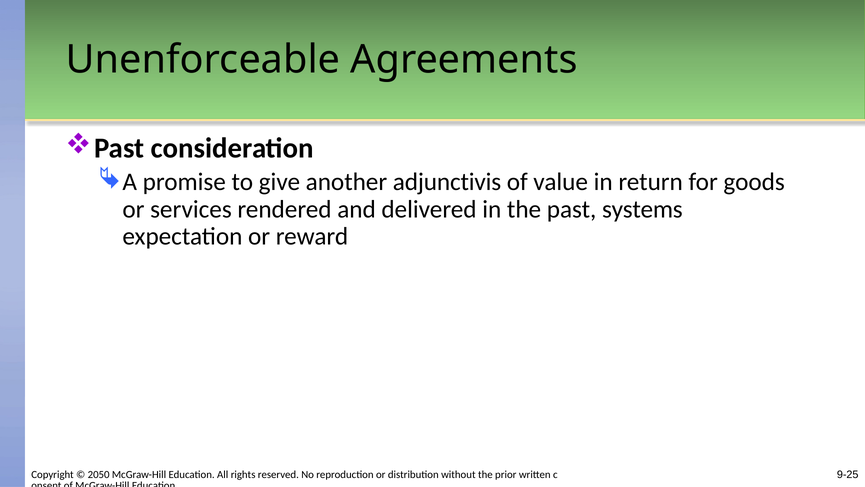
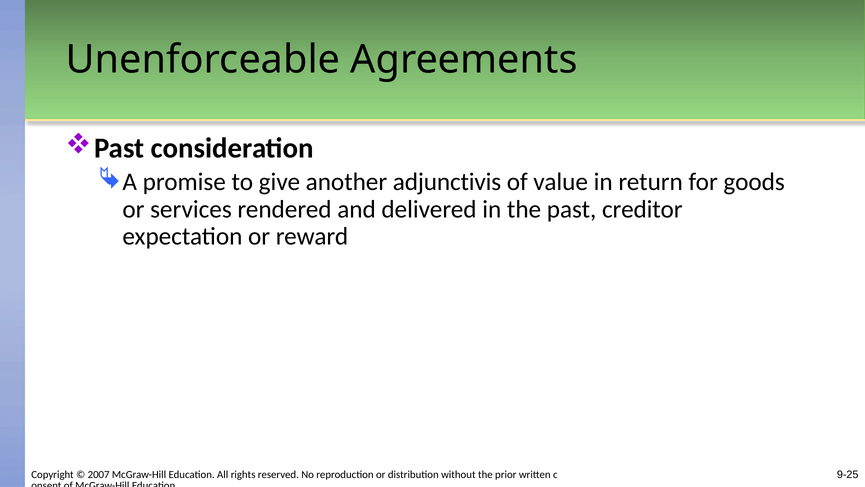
systems: systems -> creditor (642, 209)
2050: 2050 -> 2007 (99, 474)
